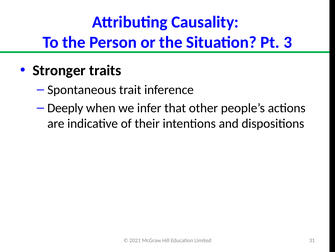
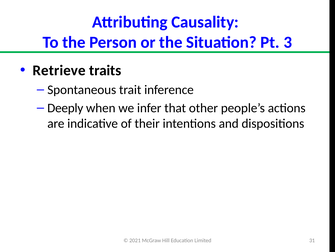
Stronger: Stronger -> Retrieve (59, 70)
